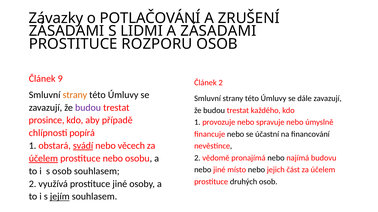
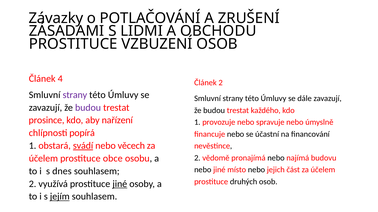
A ZÁSADAMI: ZÁSADAMI -> OBCHODU (218, 31)
ROZPORU: ROZPORU -> VZBUZENÍ (157, 44)
9: 9 -> 4 (60, 79)
strany colour: orange -> purple (75, 95)
případě: případě -> nařízení (117, 121)
účelem underline: present -> none (43, 159)
prostituce nebo: nebo -> obce (113, 159)
s osob: osob -> dnes (62, 172)
jiné underline: none -> present (120, 184)
